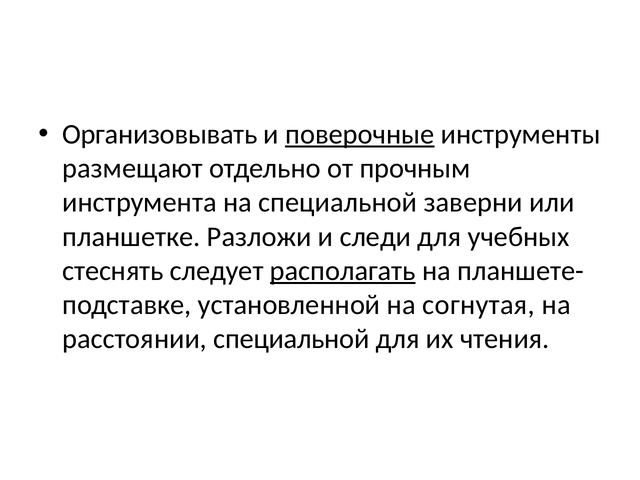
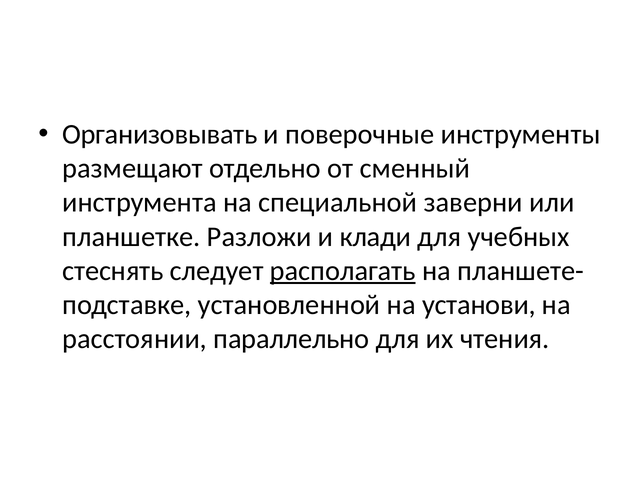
поверочные underline: present -> none (360, 134)
прочным: прочным -> сменный (415, 168)
следи: следи -> клади (375, 237)
согнутая: согнутая -> установи (479, 305)
расстоянии специальной: специальной -> параллельно (291, 339)
